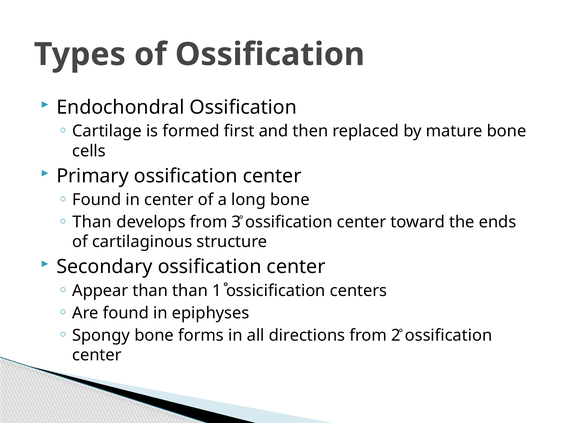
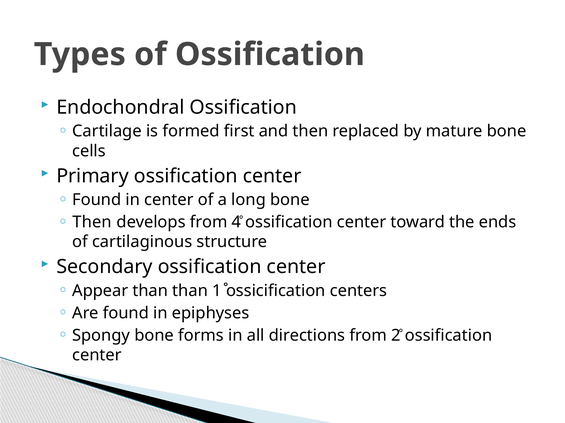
Than: Than -> Then (92, 222)
3: 3 -> 4 (236, 222)
